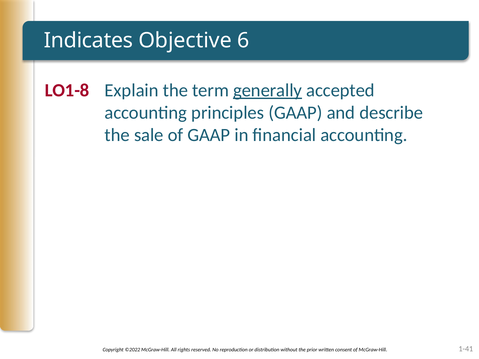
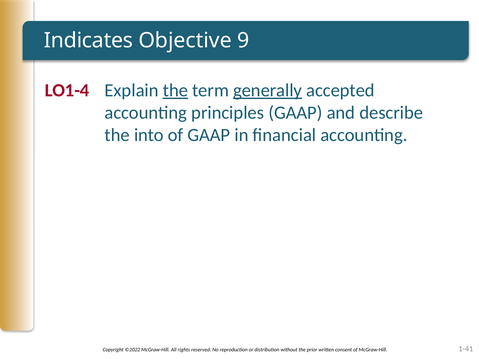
6: 6 -> 9 (243, 41)
LO1-8: LO1-8 -> LO1-4 (67, 90)
the underline: none -> present (175, 90)
sale: sale -> into (149, 135)
